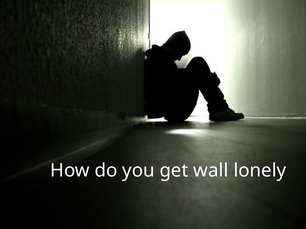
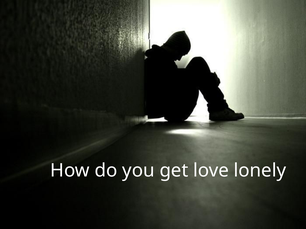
wall: wall -> love (211, 171)
